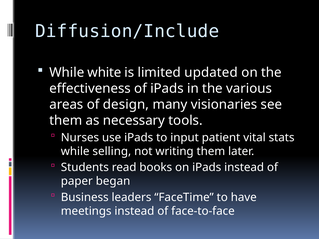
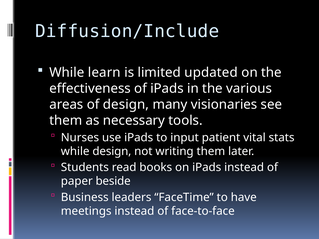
white: white -> learn (104, 73)
while selling: selling -> design (112, 151)
began: began -> beside (113, 181)
